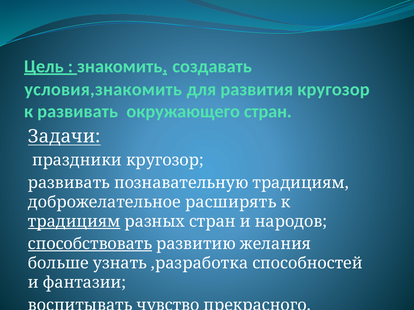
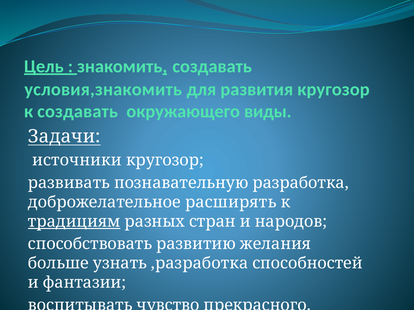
к развивать: развивать -> создавать (78, 112)
окружающего стран: стран -> виды (268, 112)
праздники: праздники -> источники (77, 161)
познавательную традициям: традициям -> разработка (301, 183)
способствовать underline: present -> none (90, 244)
